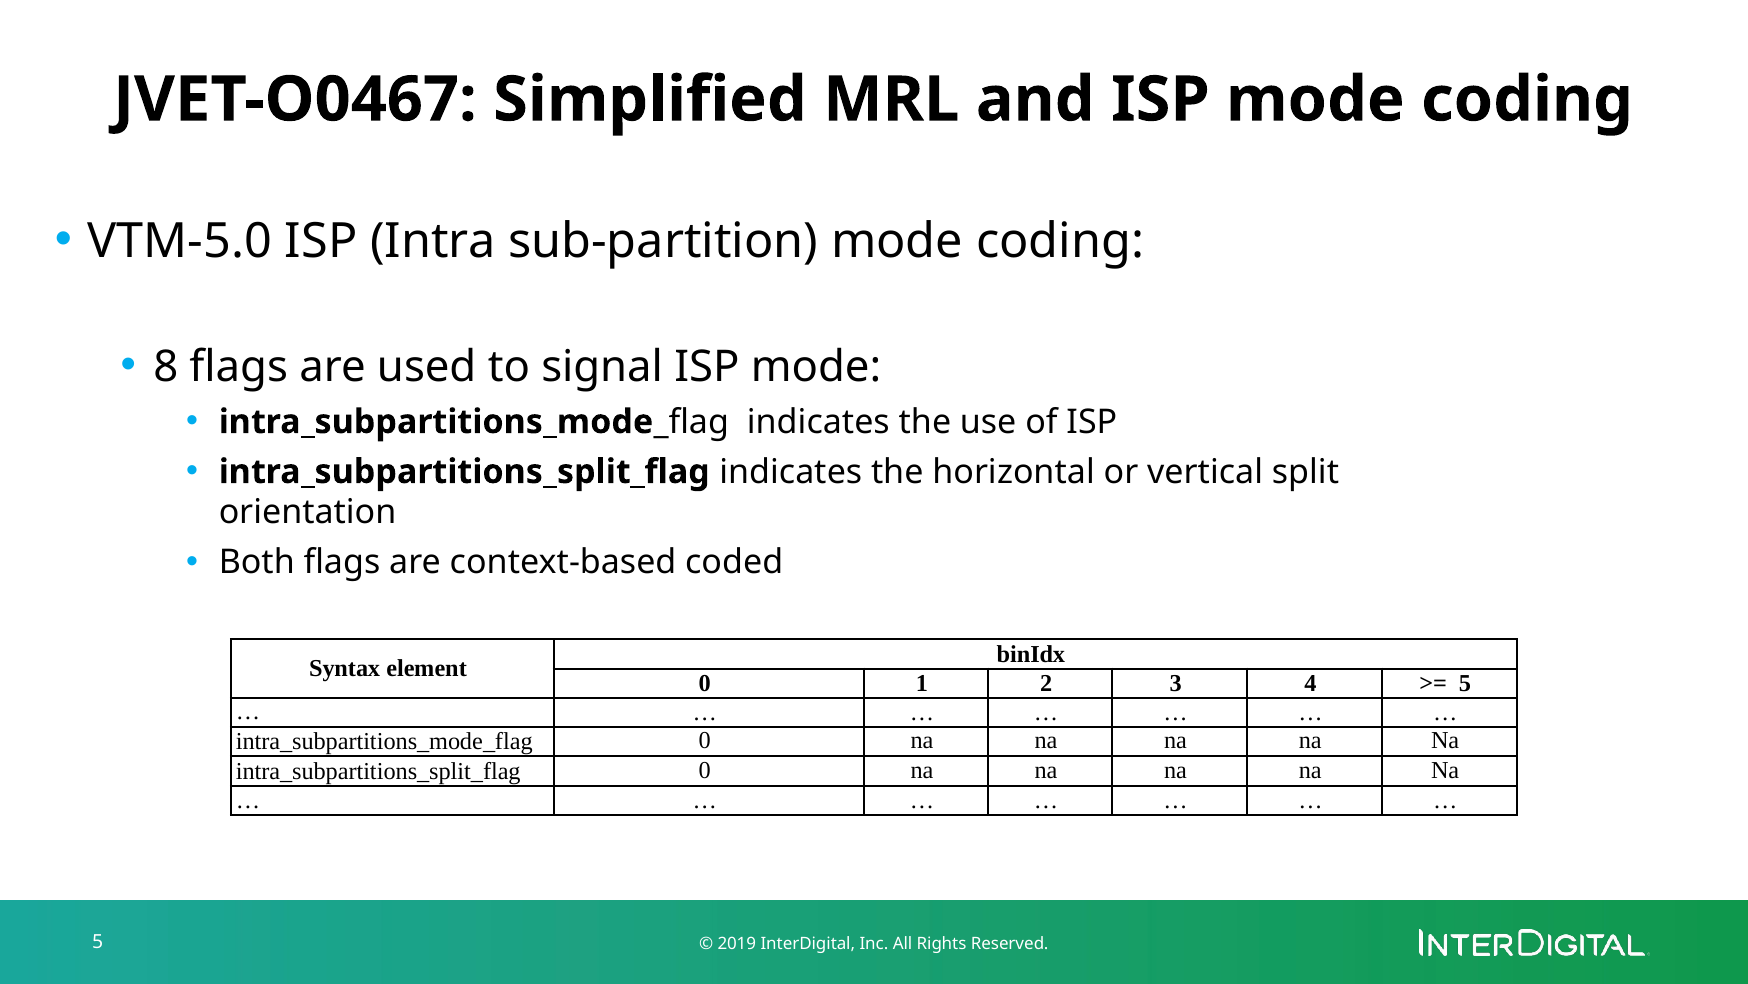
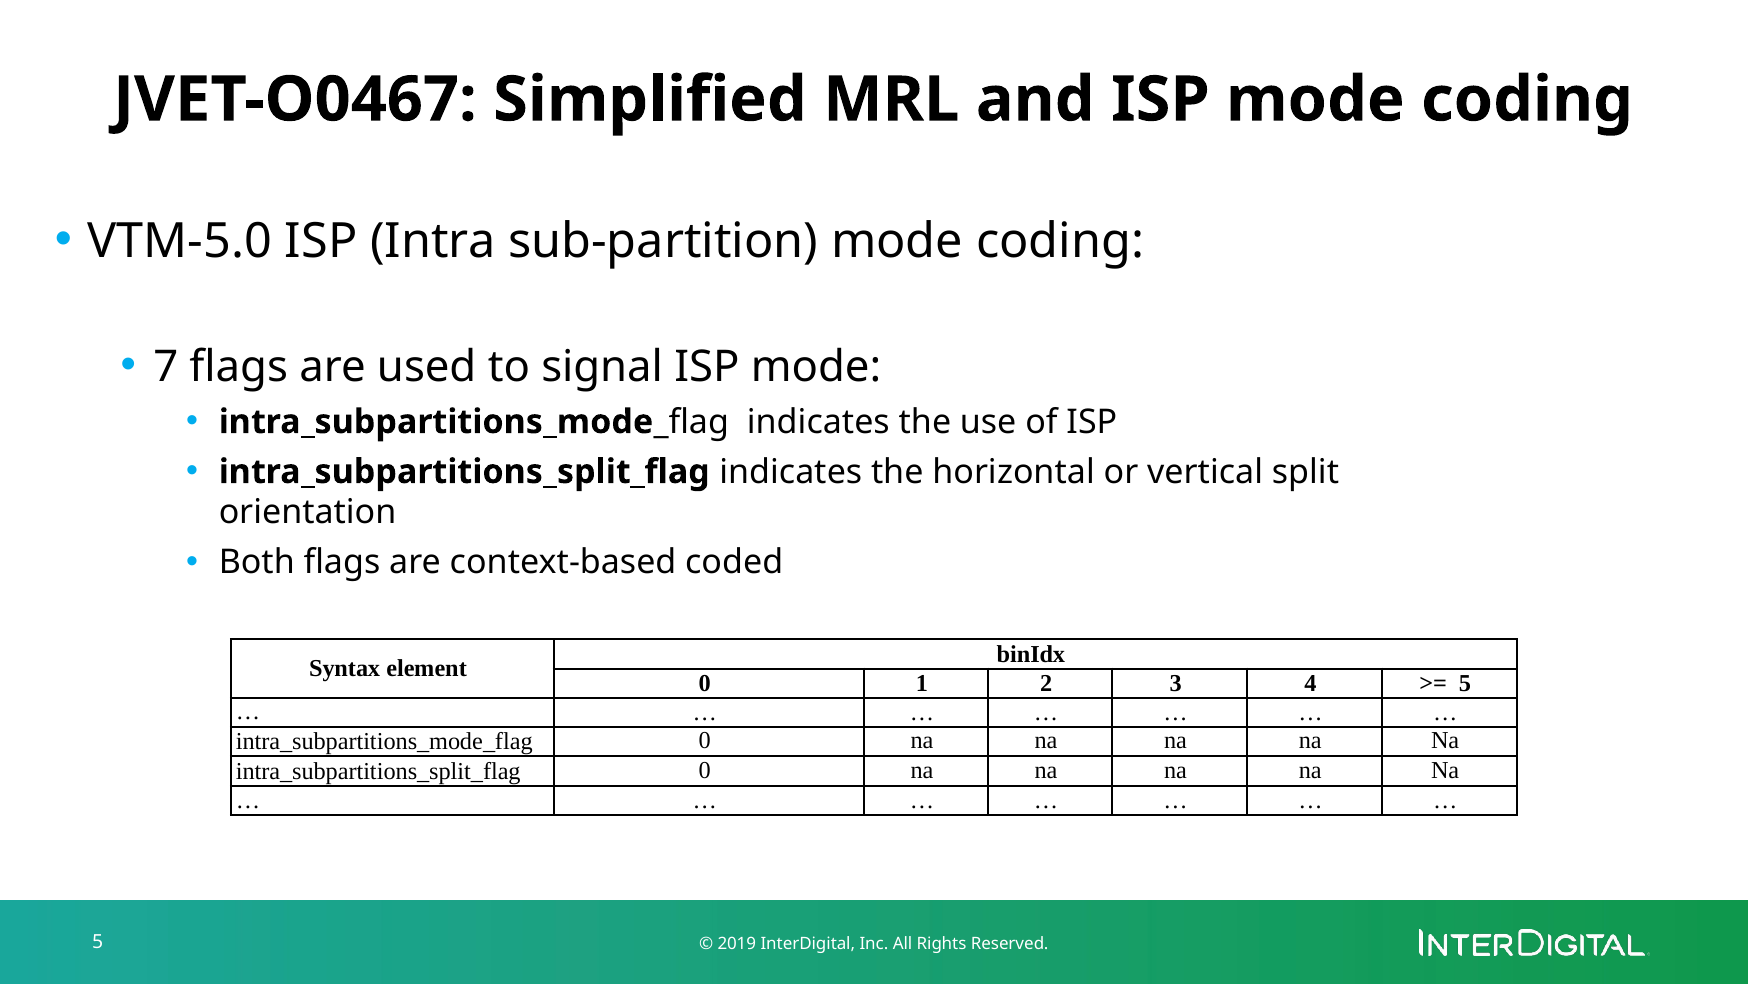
8: 8 -> 7 (166, 367)
